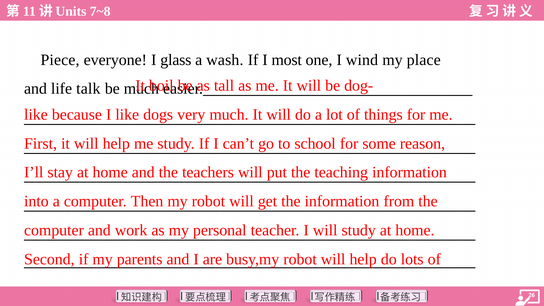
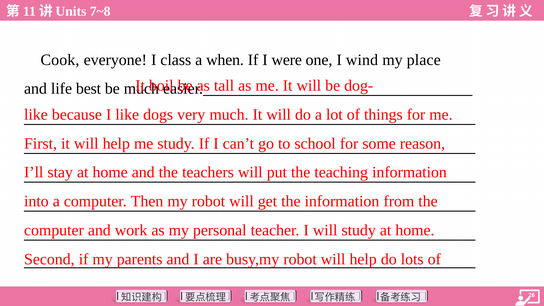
Piece: Piece -> Cook (60, 60)
glass: glass -> class (176, 60)
wash: wash -> when (225, 60)
most: most -> were (287, 60)
talk: talk -> best (89, 89)
